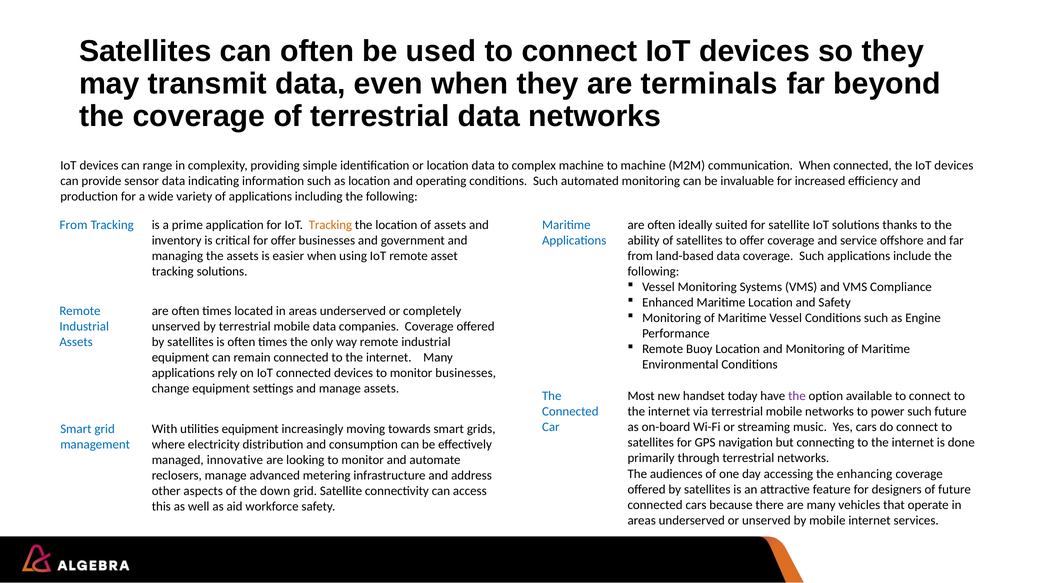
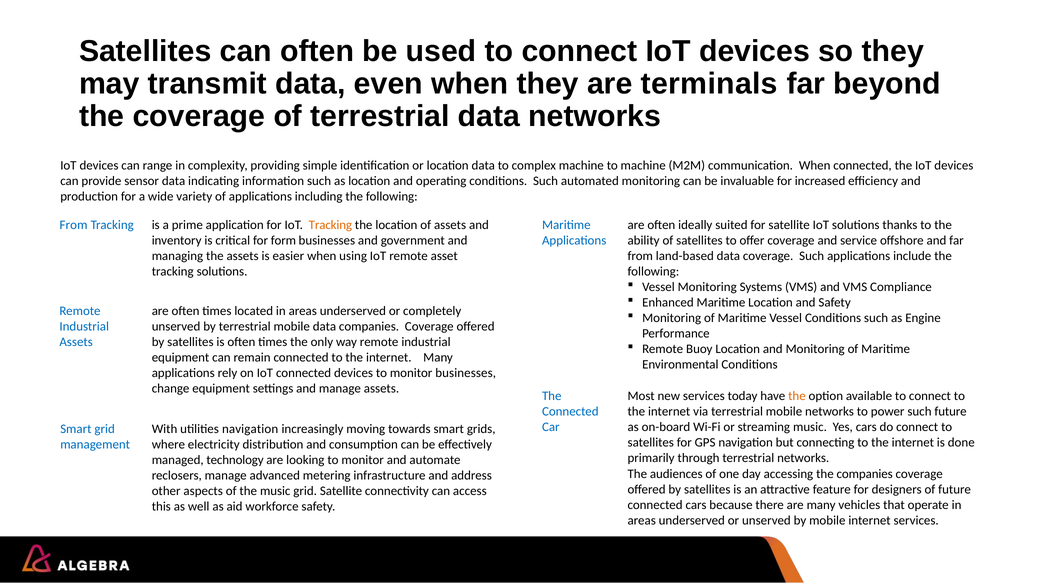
for offer: offer -> form (283, 240)
new handset: handset -> services (704, 396)
the colour: purple -> orange (797, 396)
utilities equipment: equipment -> navigation (250, 429)
innovative: innovative -> technology (235, 460)
the enhancing: enhancing -> companies (865, 474)
the down: down -> music (275, 491)
